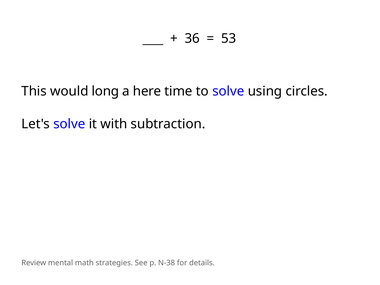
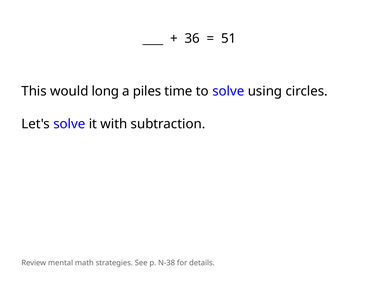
53: 53 -> 51 (229, 39)
here: here -> piles (147, 91)
